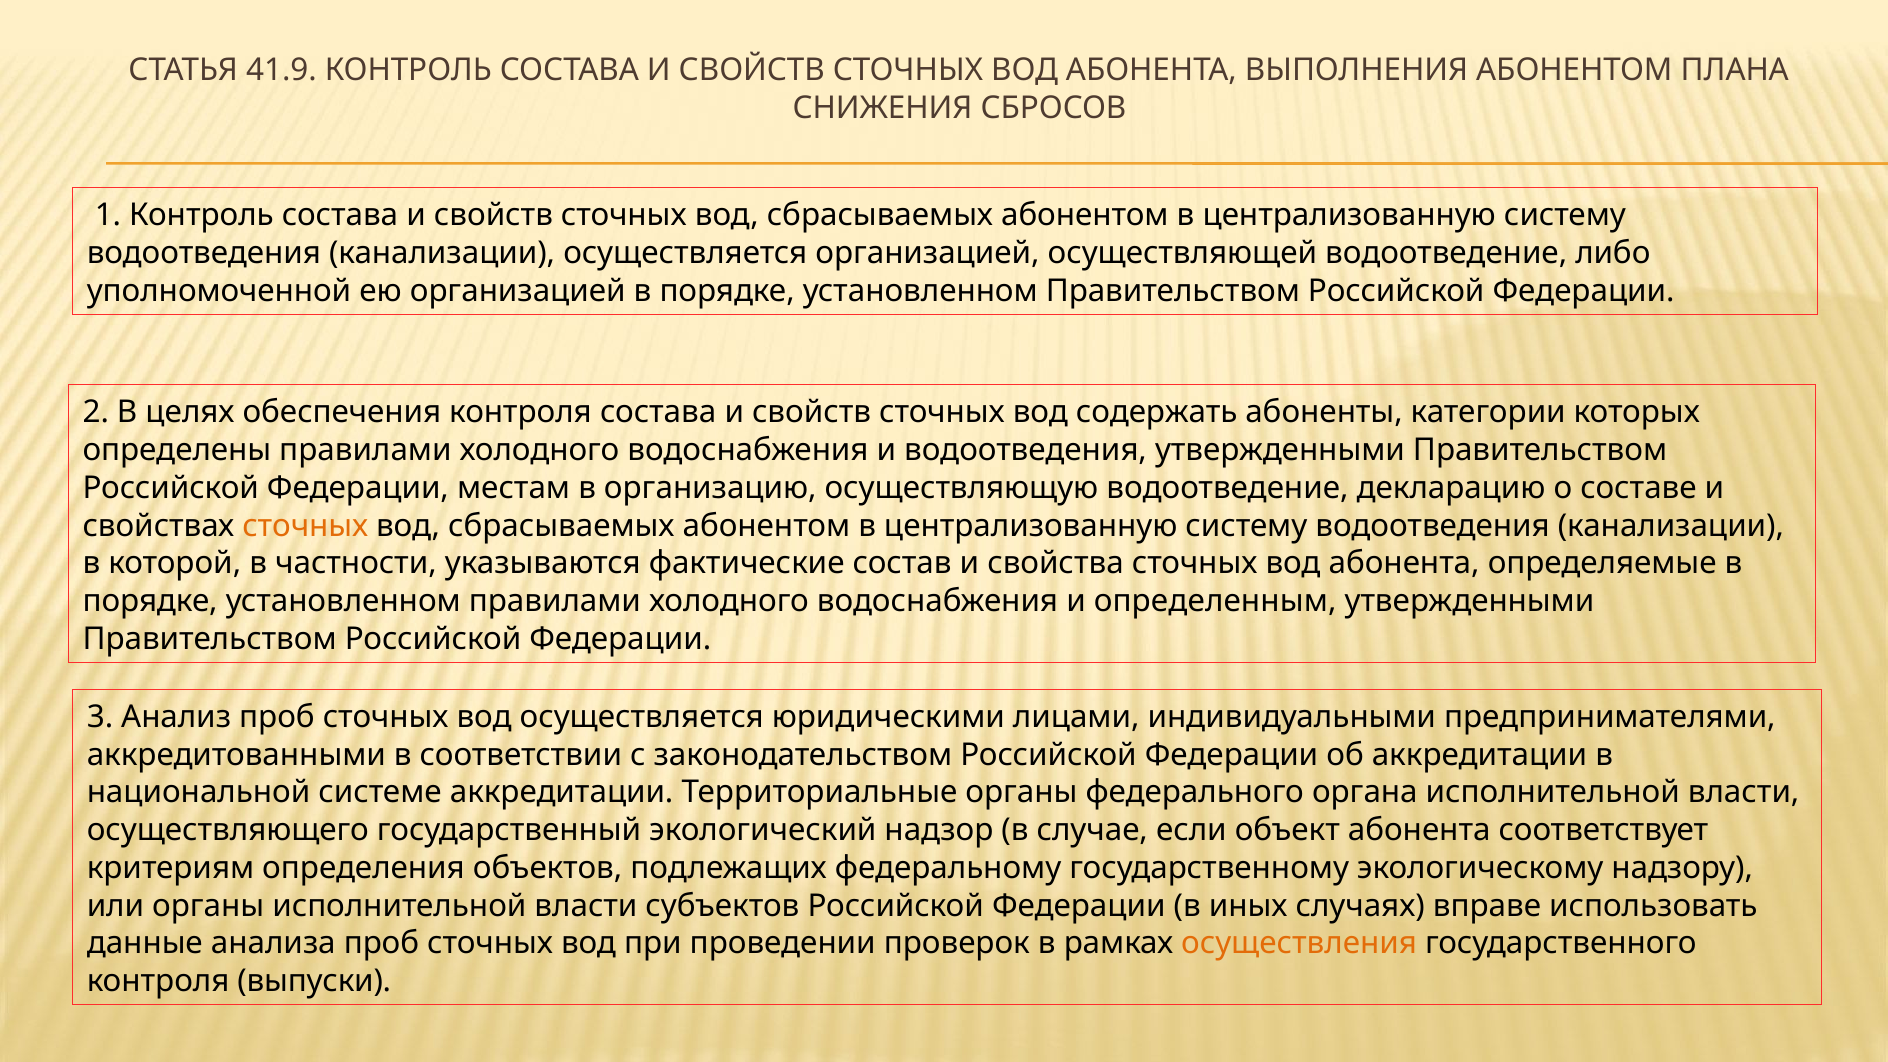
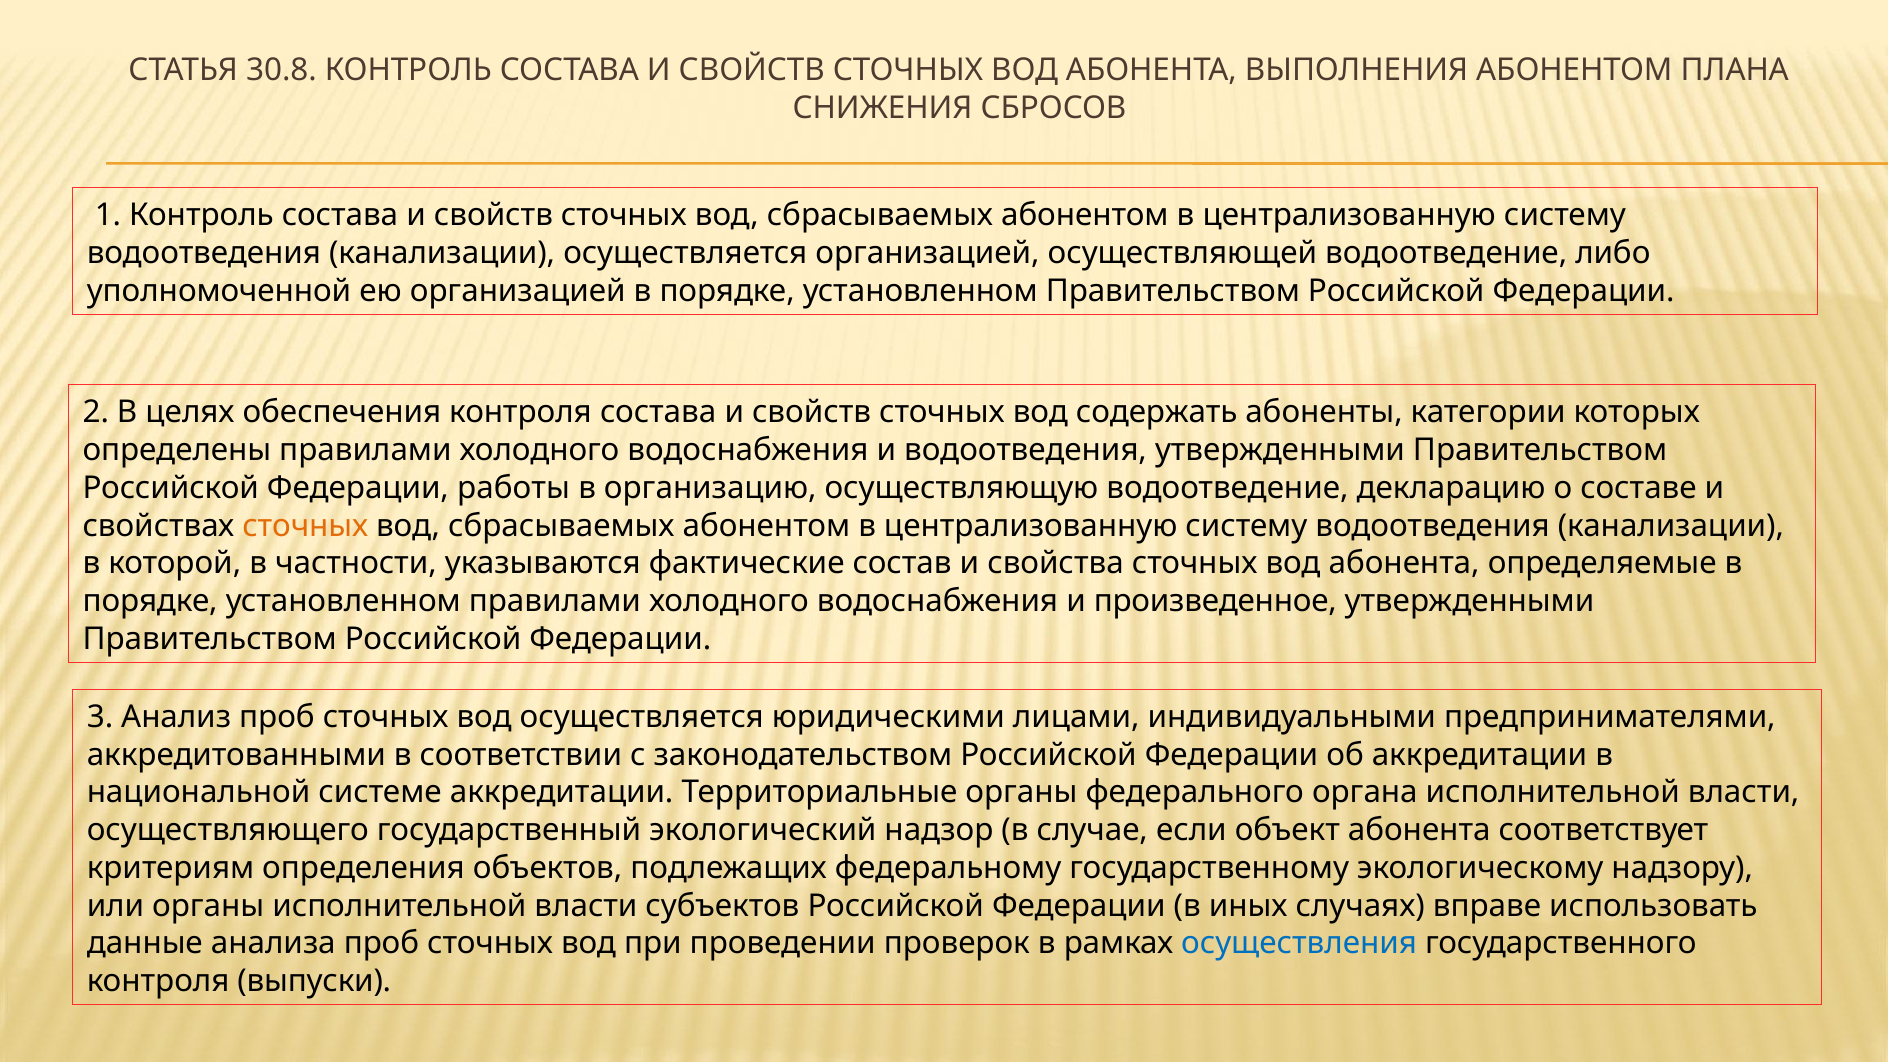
41.9: 41.9 -> 30.8 (281, 70)
местам: местам -> работы (514, 488)
определенным: определенным -> произведенное (1215, 601)
осуществления colour: orange -> blue (1299, 944)
